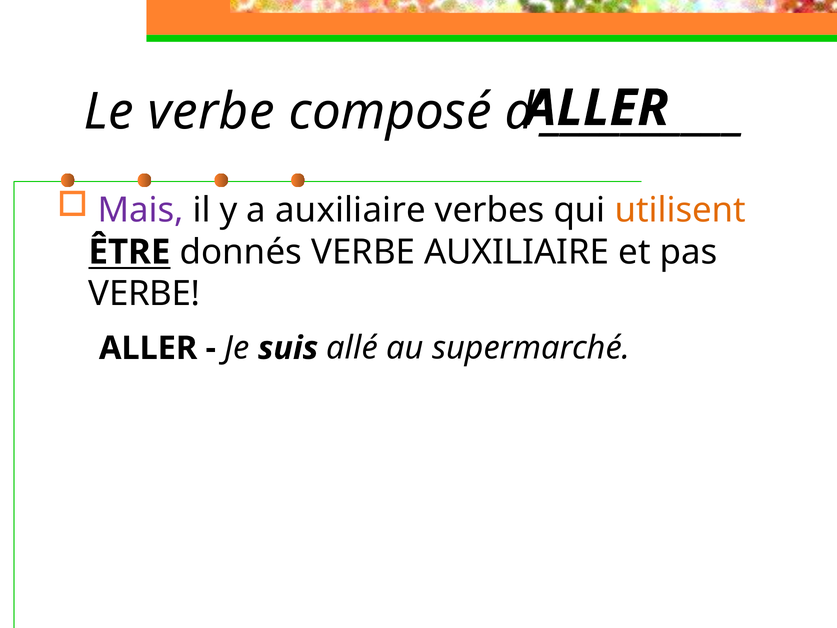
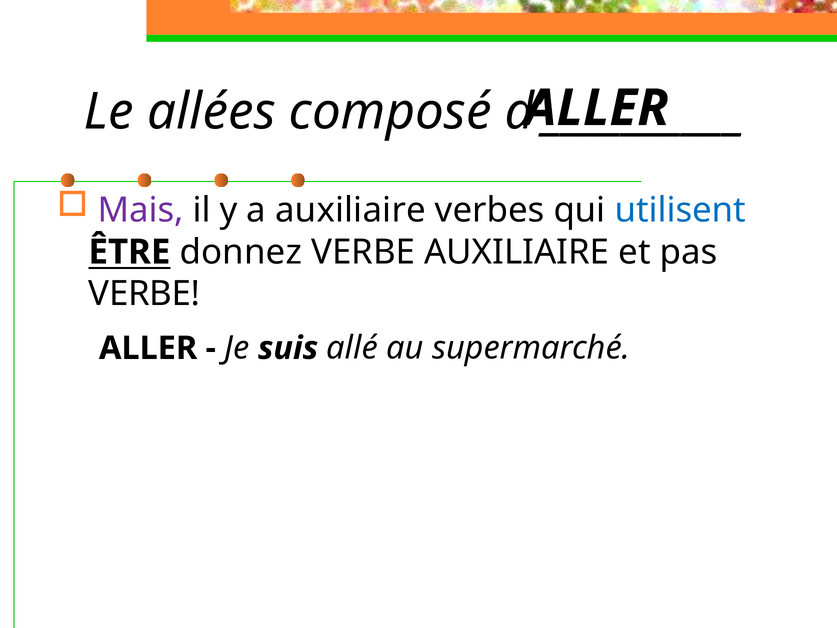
Le verbe: verbe -> allées (211, 112)
utilisent colour: orange -> blue (680, 210)
donnés: donnés -> donnez (241, 252)
